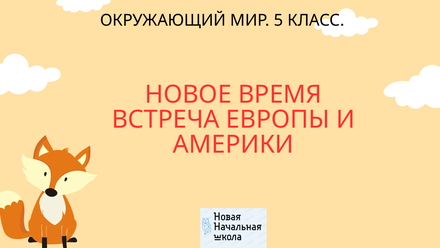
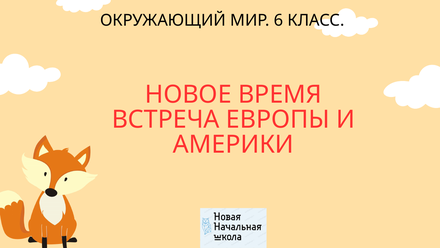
5: 5 -> 6 (279, 20)
